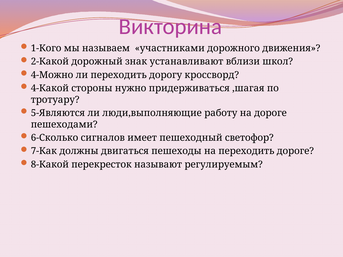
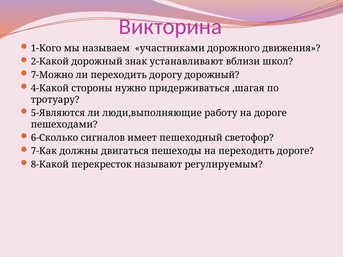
4-Можно: 4-Можно -> 7-Можно (52, 75)
дорогу кроссворд: кроссворд -> дорожный (212, 75)
